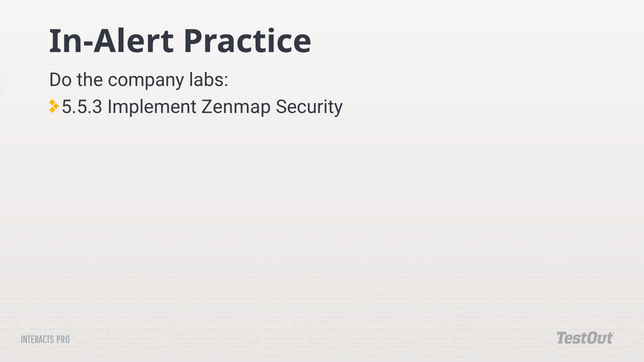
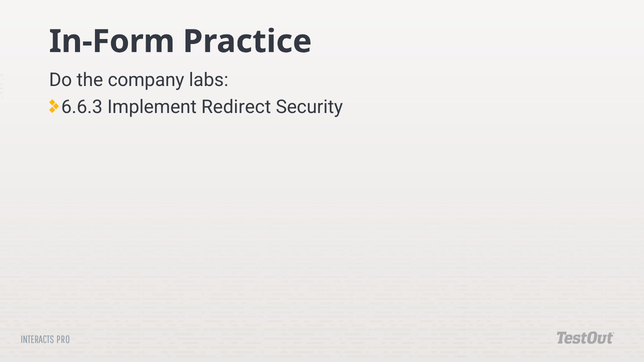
In-Alert: In-Alert -> In-Form (112, 42)
5.5.3: 5.5.3 -> 6.6.3 (82, 107)
Zenmap: Zenmap -> Redirect (236, 107)
